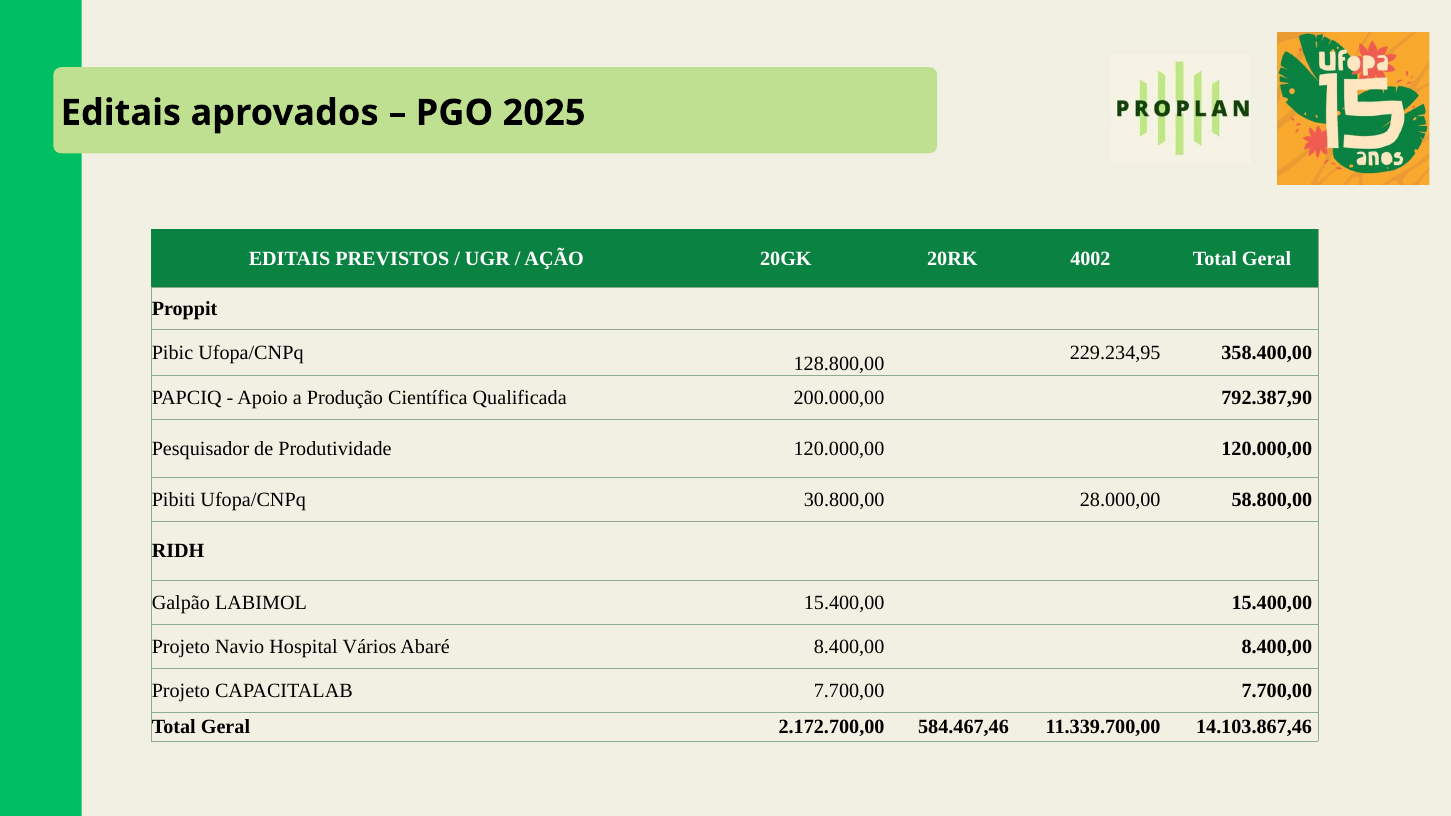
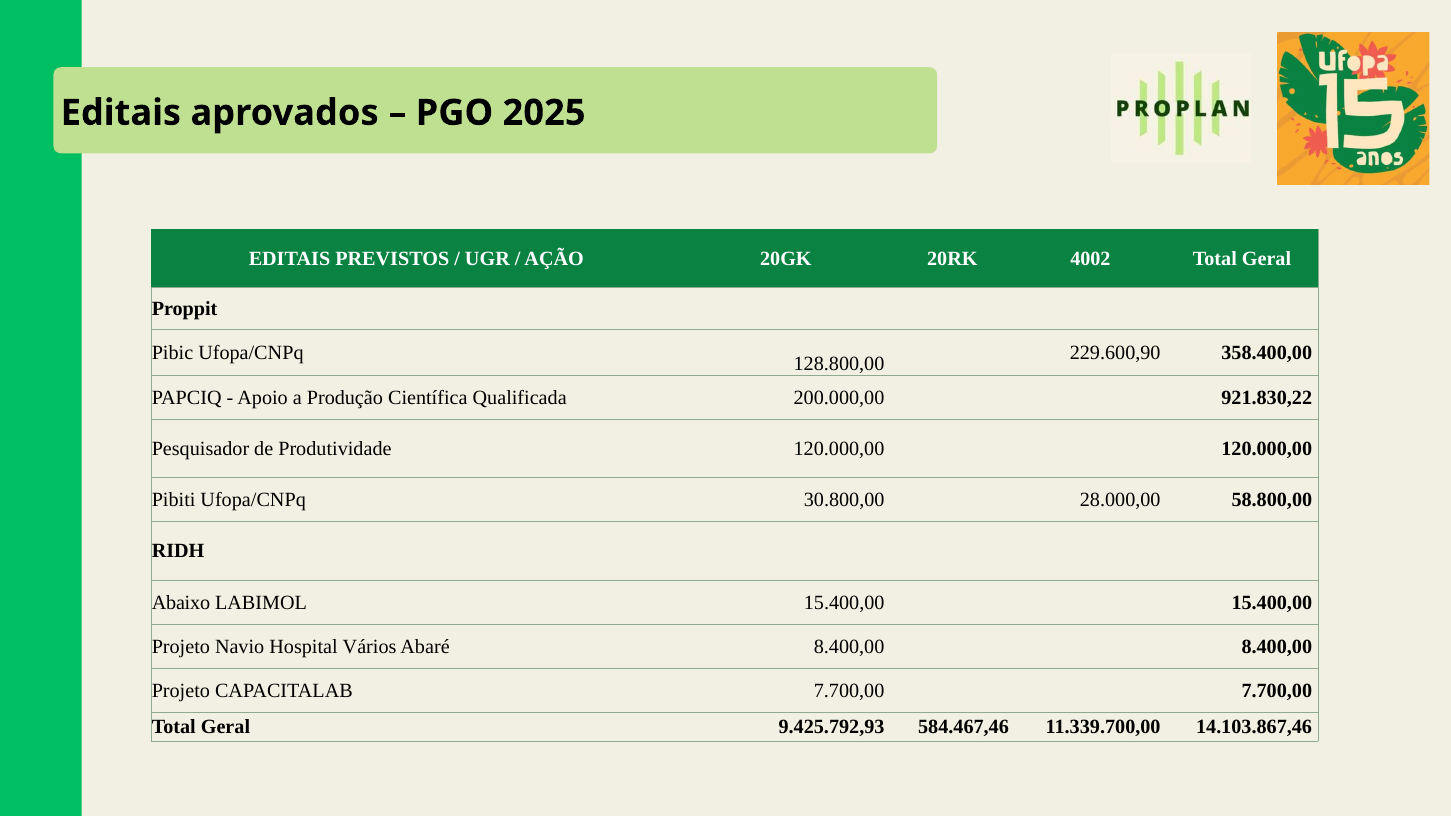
229.234,95: 229.234,95 -> 229.600,90 (1115, 353)
792.387,90: 792.387,90 -> 921.830,22 (1267, 398)
Galpão: Galpão -> Abaixo (181, 603)
2.172.700,00: 2.172.700,00 -> 9.425.792,93 (832, 727)
